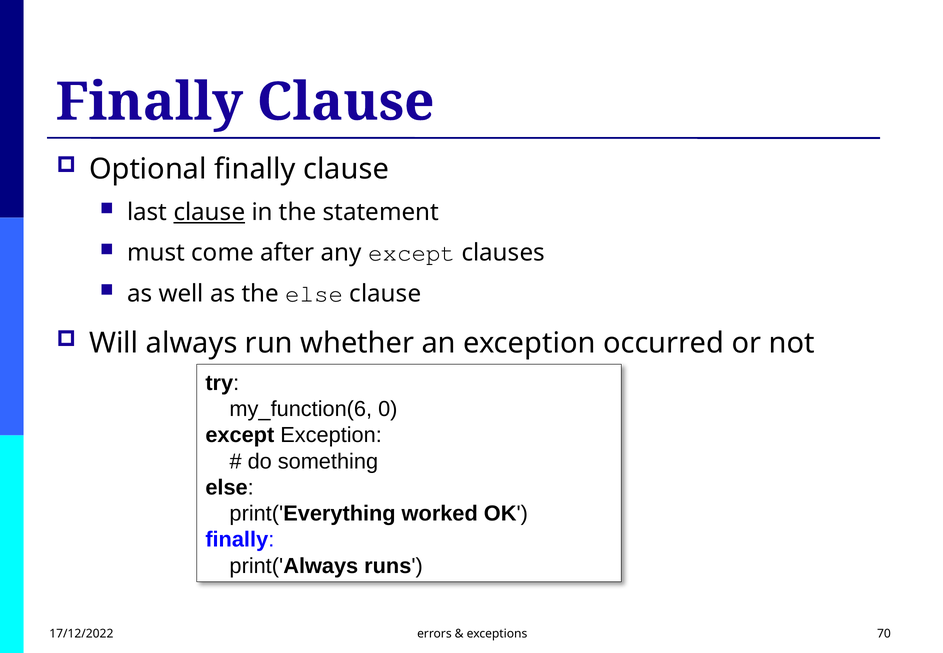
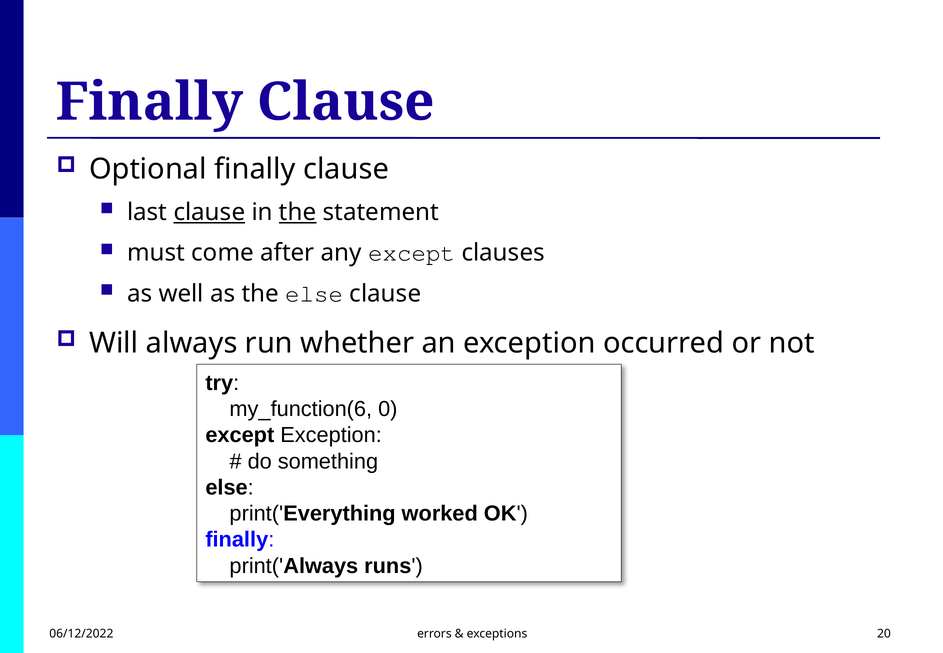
the underline: none -> present (298, 212)
17/12/2022: 17/12/2022 -> 06/12/2022 (81, 634)
70: 70 -> 20 (884, 634)
